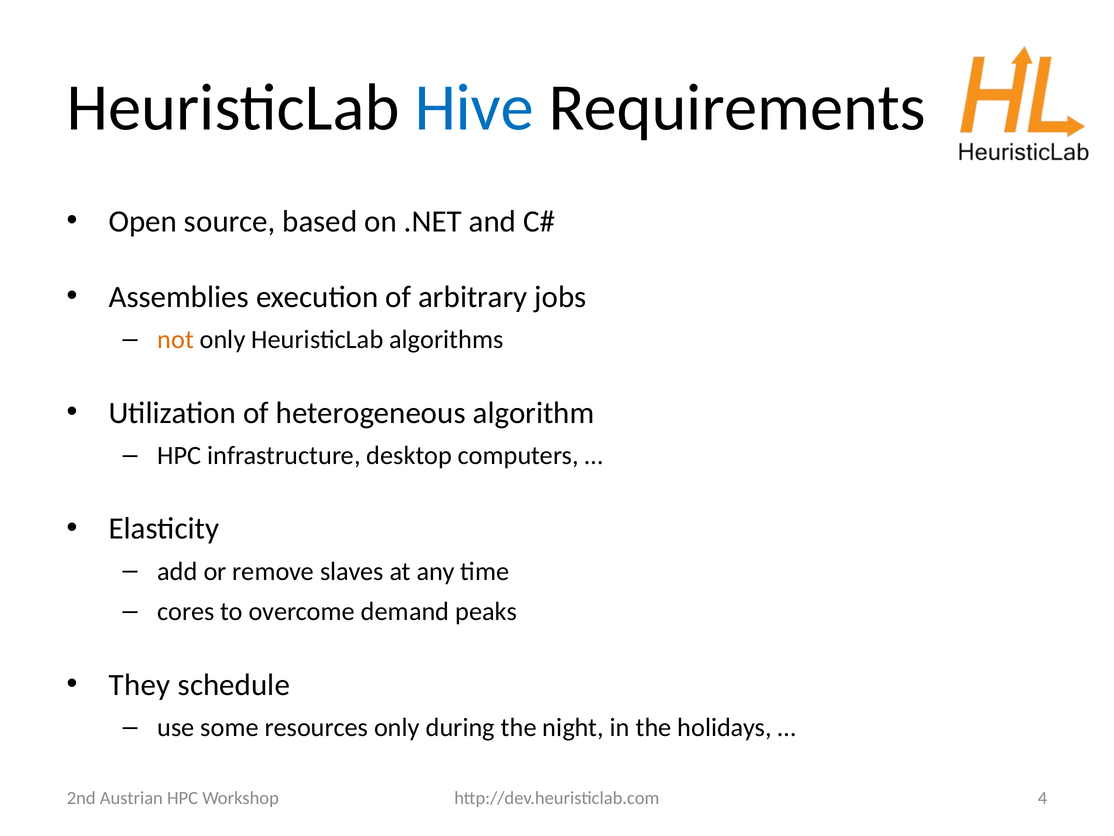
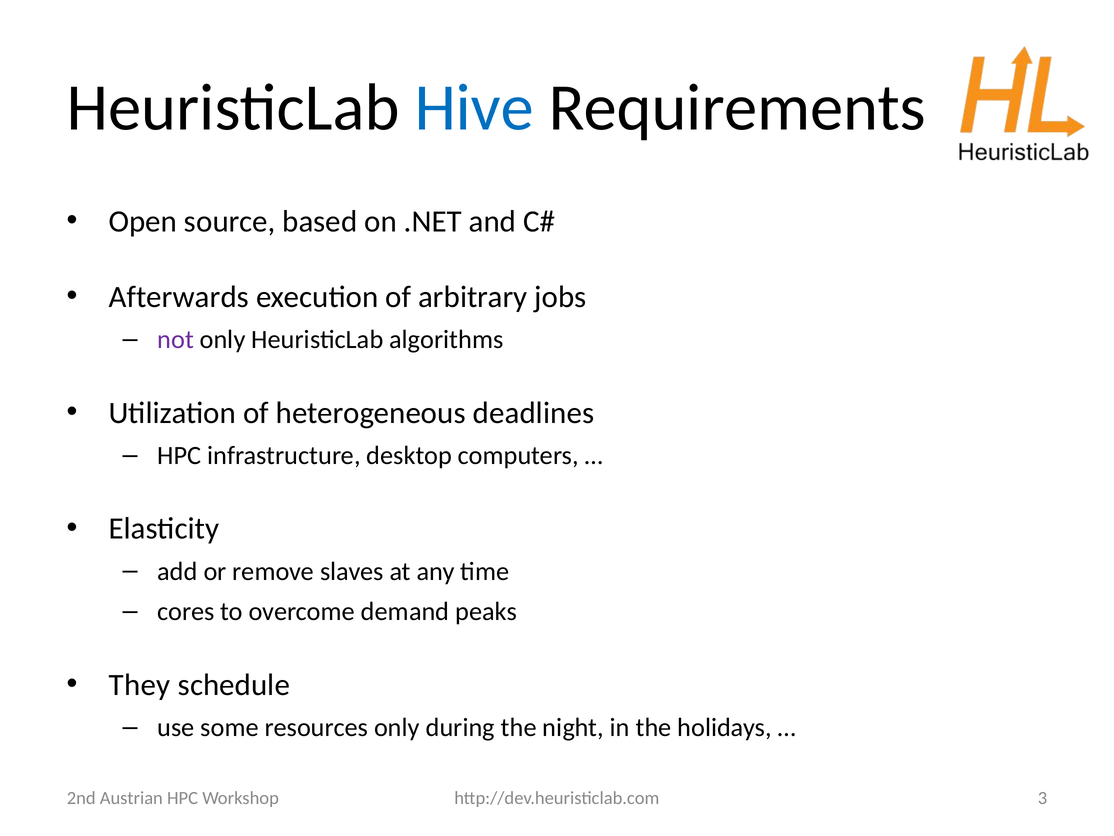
Assemblies: Assemblies -> Afterwards (179, 297)
not colour: orange -> purple (176, 340)
algorithm: algorithm -> deadlines (533, 413)
4: 4 -> 3 (1043, 798)
